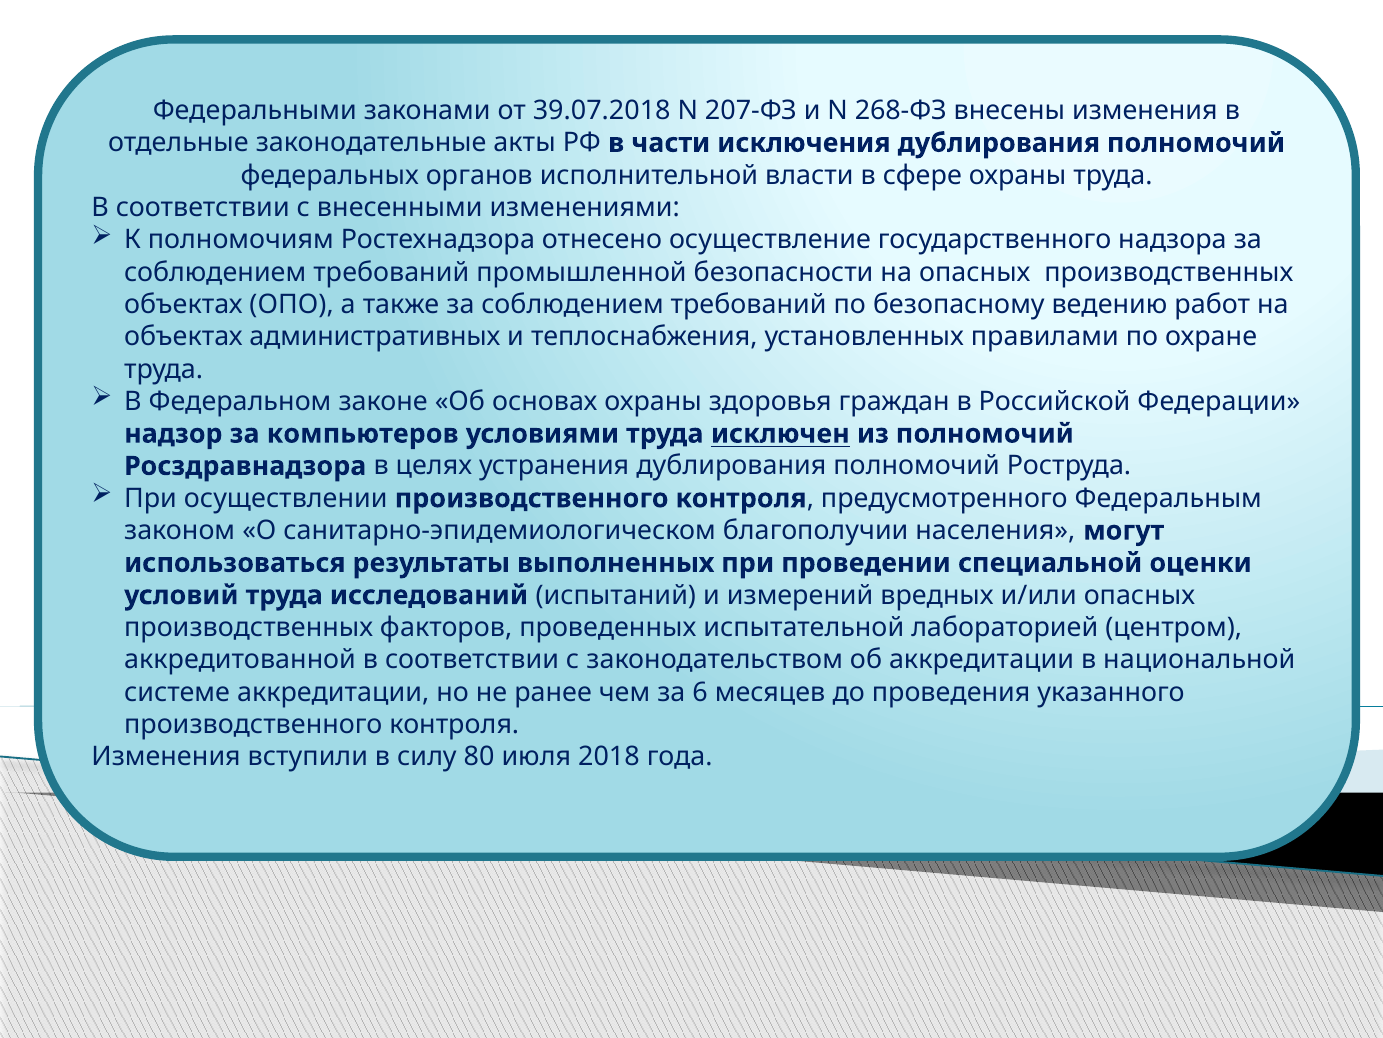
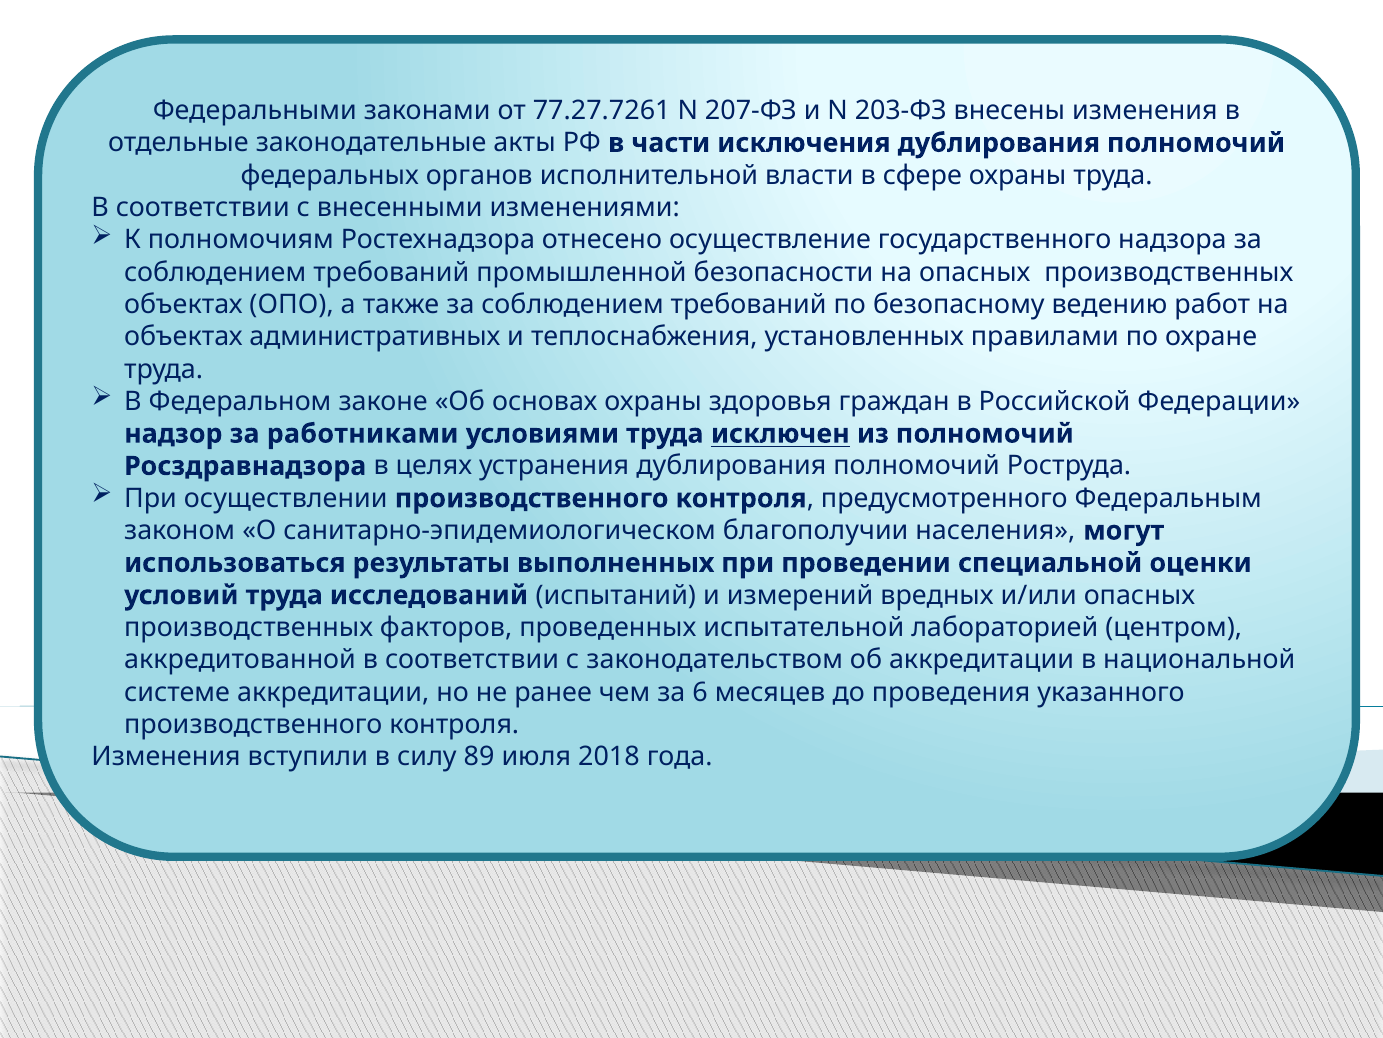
39.07.2018: 39.07.2018 -> 77.27.7261 (602, 111)
268-ФЗ: 268-ФЗ -> 203-ФЗ (901, 111)
компьютеров: компьютеров -> работниками (363, 433)
80: 80 -> 89 (479, 756)
